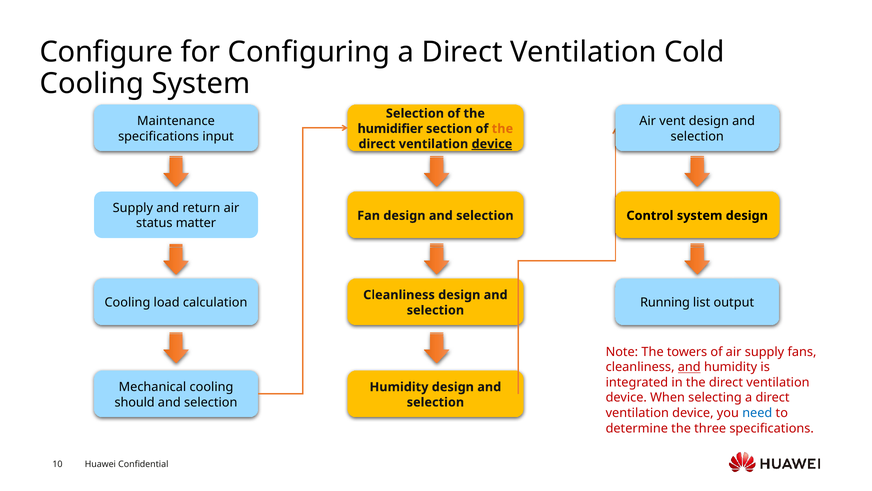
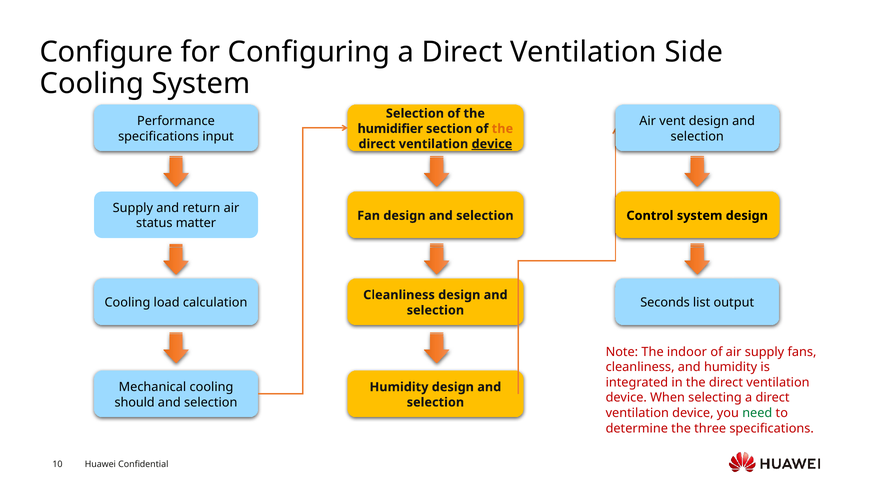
Cold: Cold -> Side (694, 52)
Maintenance: Maintenance -> Performance (176, 121)
Running: Running -> Seconds (665, 302)
towers: towers -> indoor (687, 352)
and underline: present -> none (689, 367)
need colour: blue -> green (757, 413)
